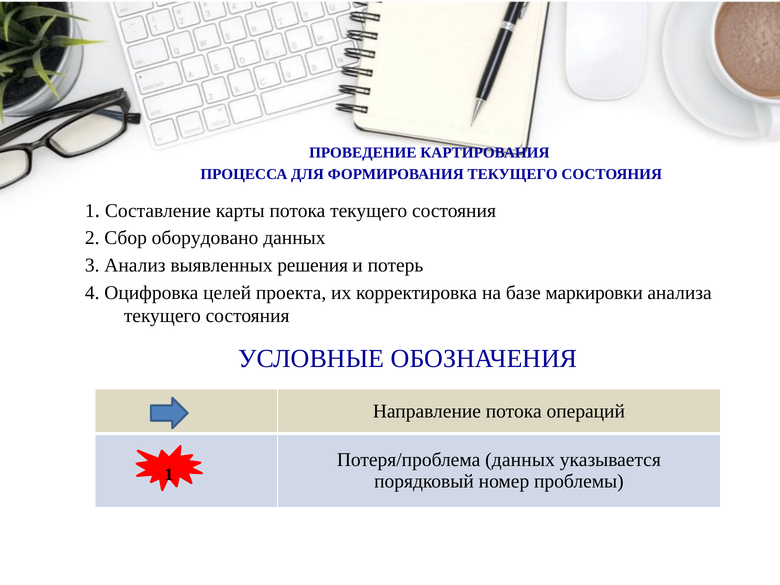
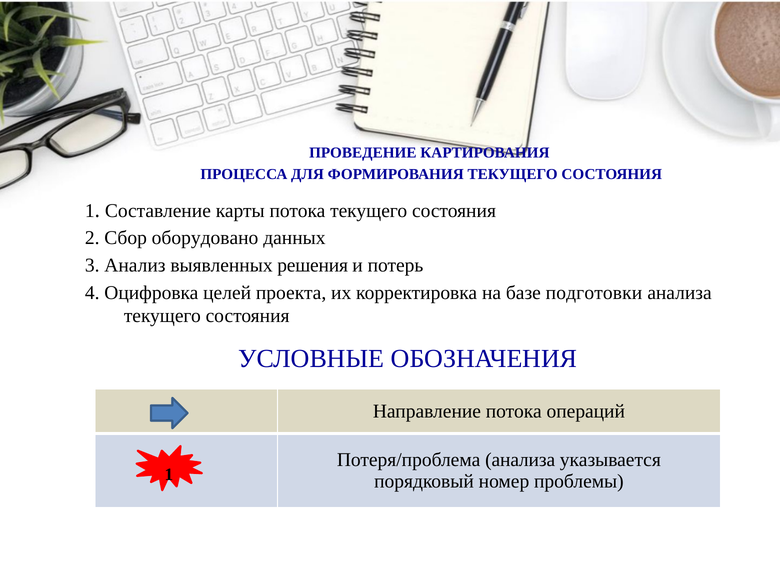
маркировки: маркировки -> подготовки (594, 293)
Потеря/проблема данных: данных -> анализа (520, 460)
